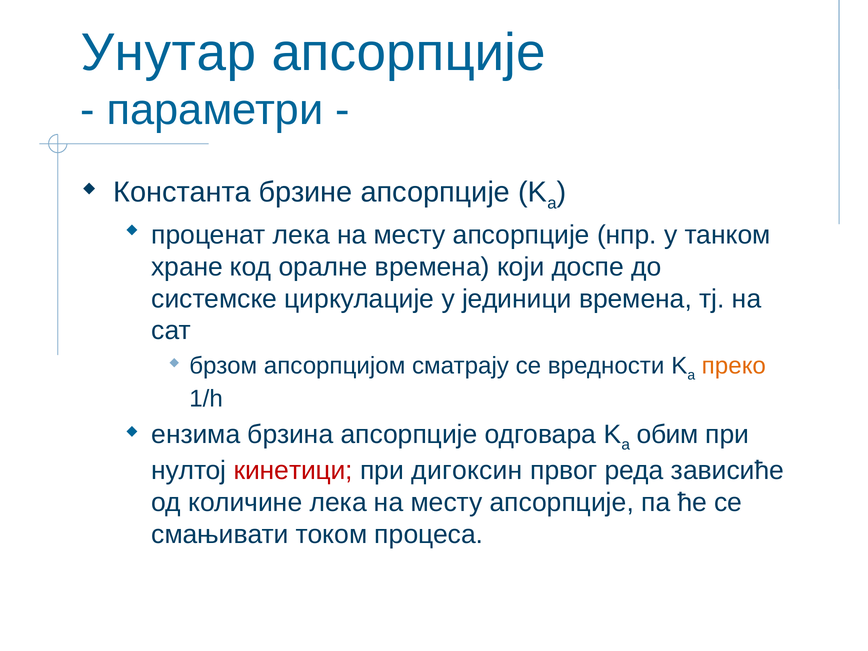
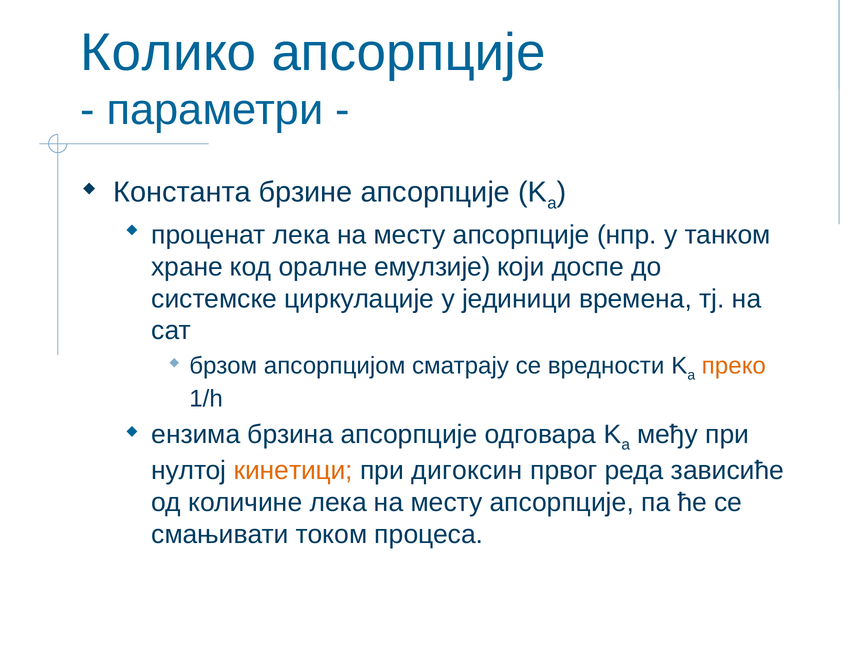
Унутар: Унутар -> Колико (168, 53)
оралне времена: времена -> емулзије (432, 267)
обим: обим -> међу (667, 434)
кинетици colour: red -> orange (293, 471)
